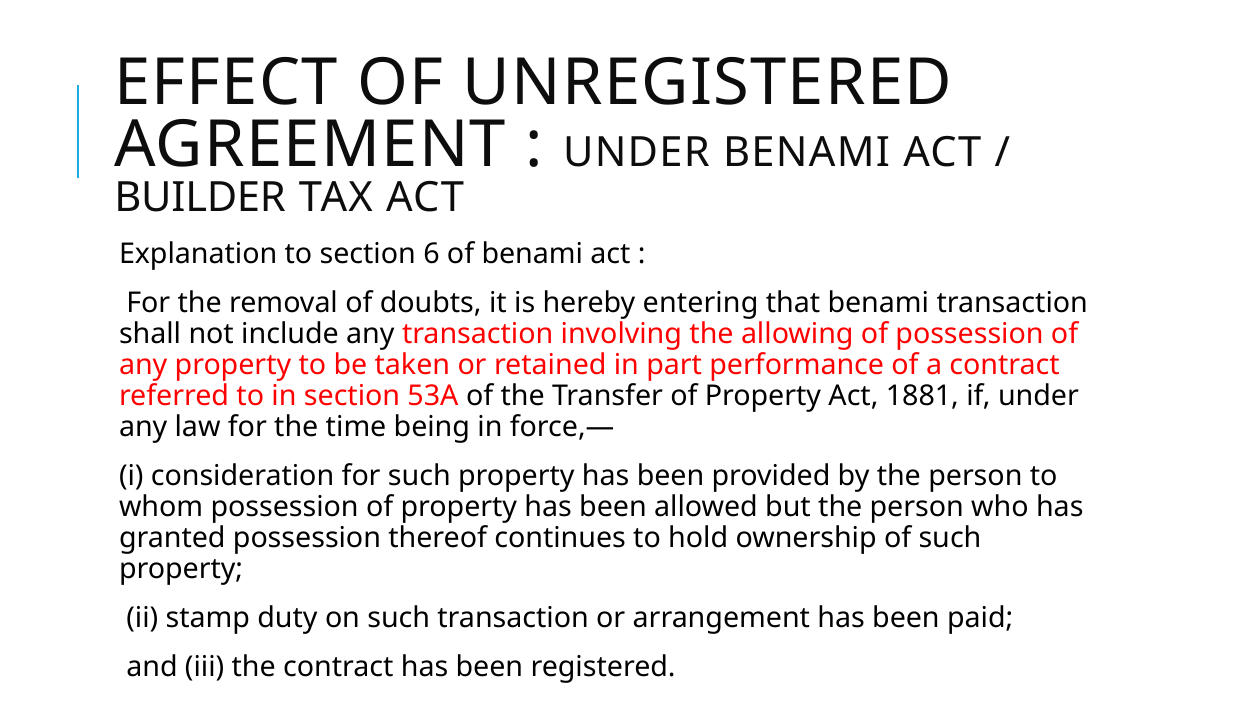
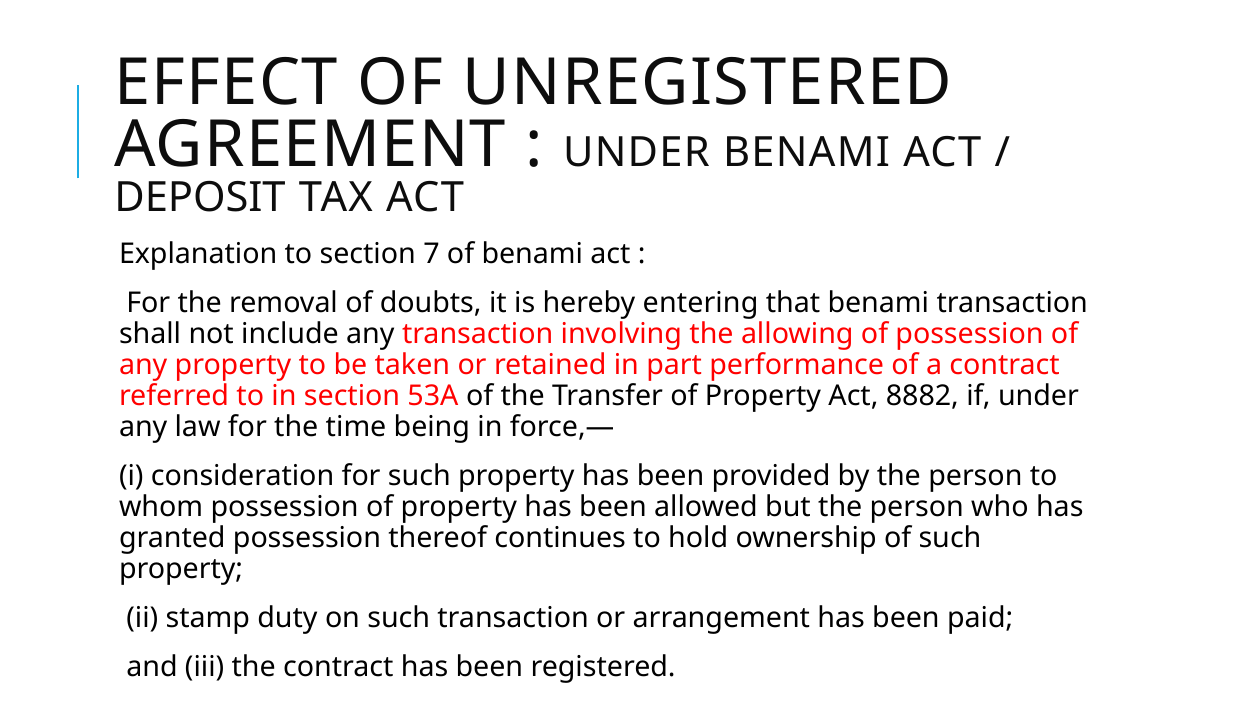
BUILDER: BUILDER -> DEPOSIT (200, 198)
6: 6 -> 7 (431, 254)
1881: 1881 -> 8882 (922, 396)
